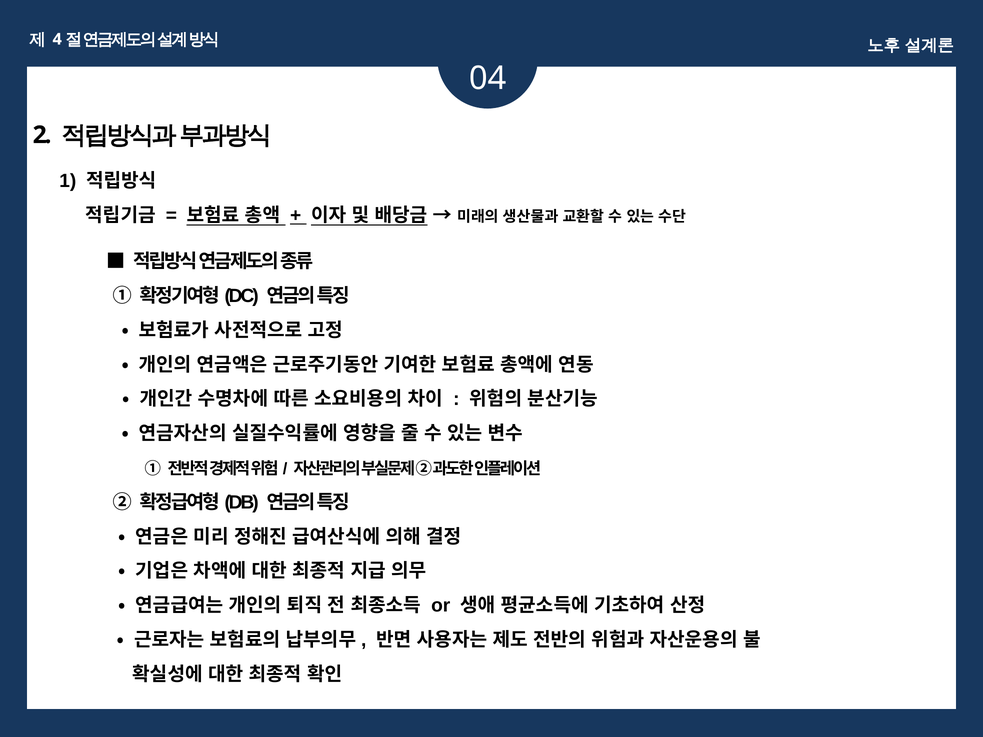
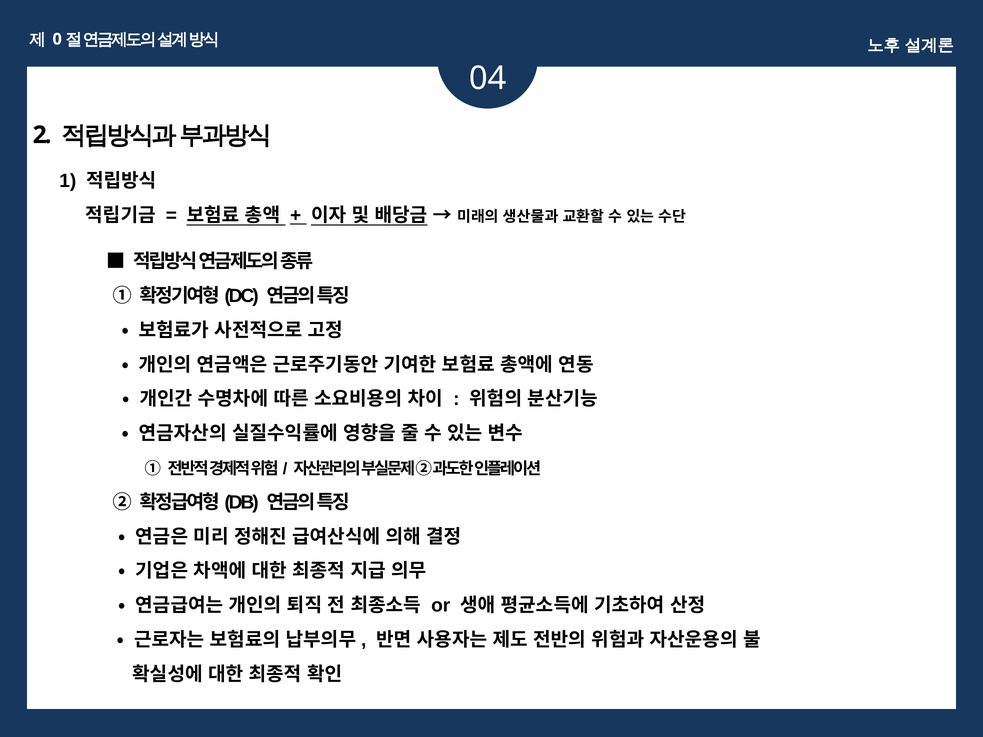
4: 4 -> 0 (57, 39)
